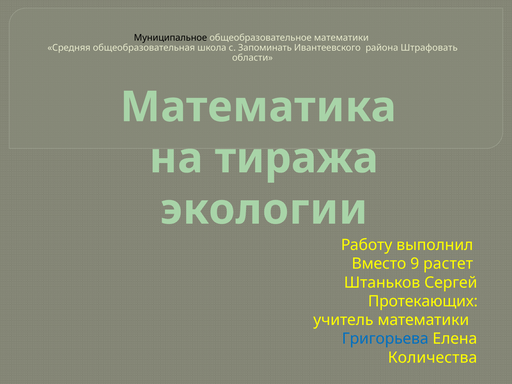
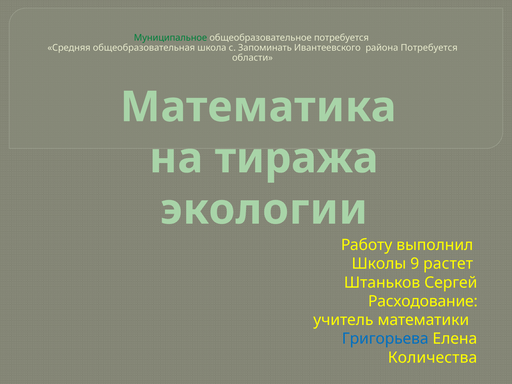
Муниципальное colour: black -> green (170, 38)
общеобразовательное математики: математики -> потребуется (341, 38)
района Штрафовать: Штрафовать -> Потребуется (429, 48)
Вместо: Вместо -> Школы (379, 264)
Протекающих: Протекающих -> Расходование (423, 301)
